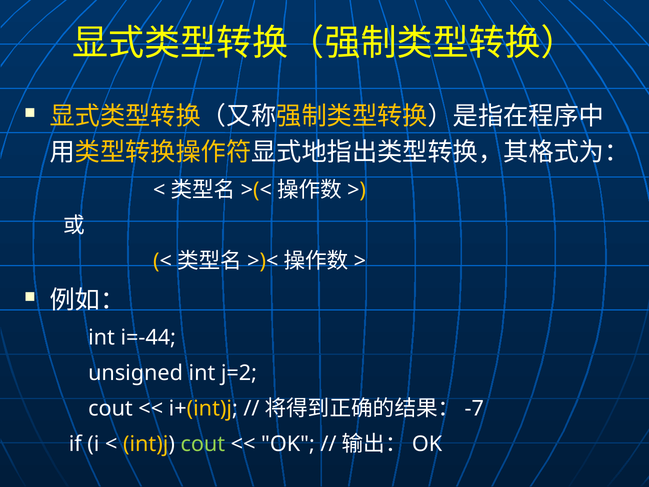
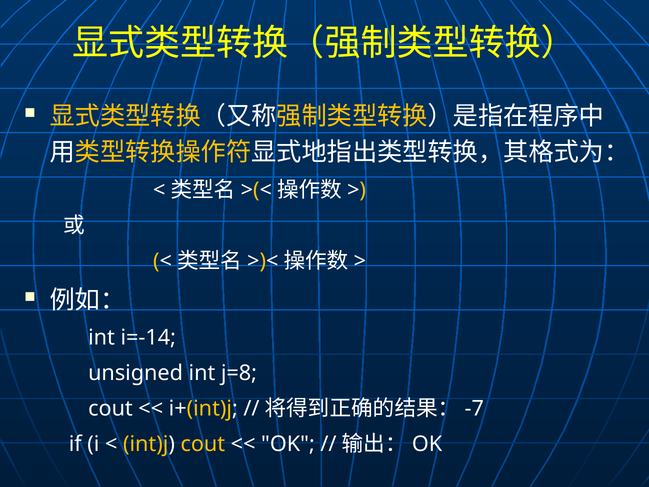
i=-44: i=-44 -> i=-14 (148, 338)
j=2: j=2 -> j=8 (239, 373)
cout colour: light green -> yellow (203, 444)
